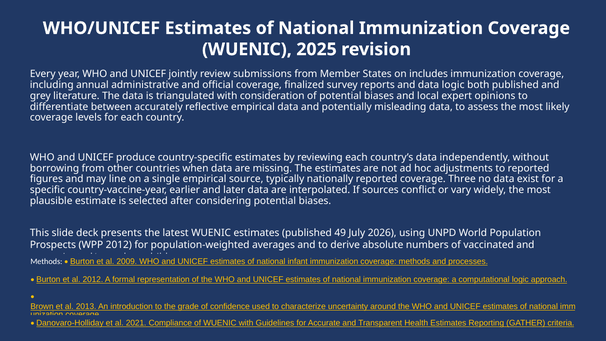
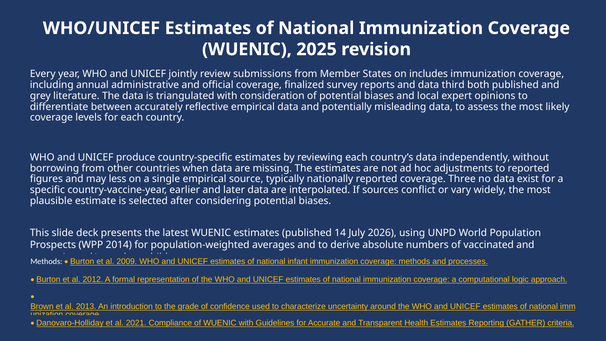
data logic: logic -> third (453, 85)
line: line -> less (118, 179)
49: 49 -> 14 (340, 233)
WPP 2012: 2012 -> 2014 (119, 245)
